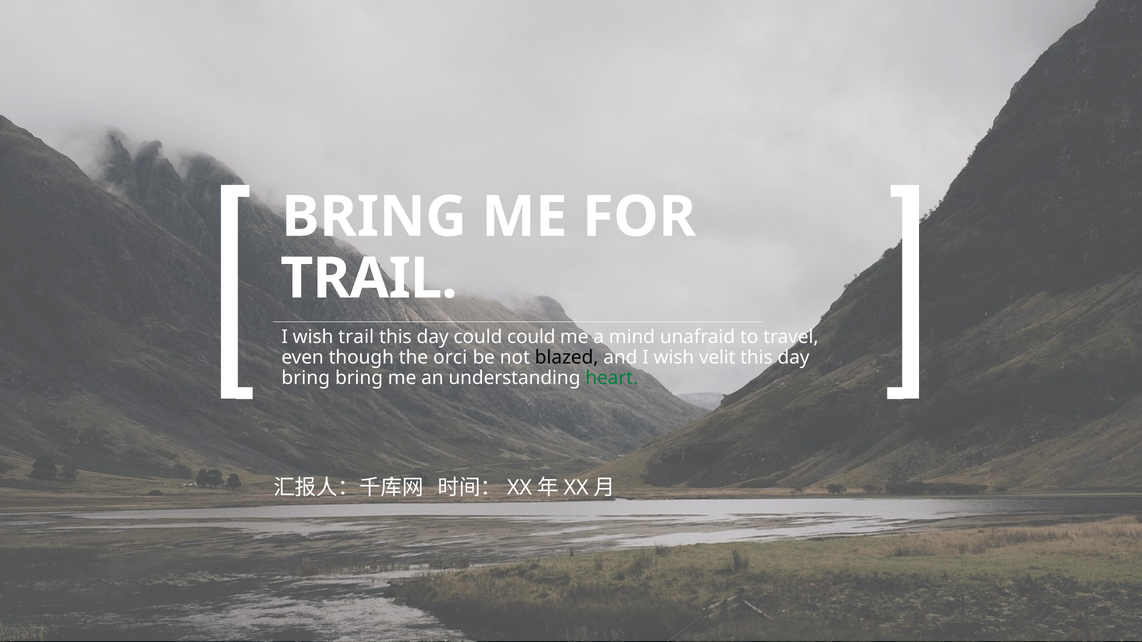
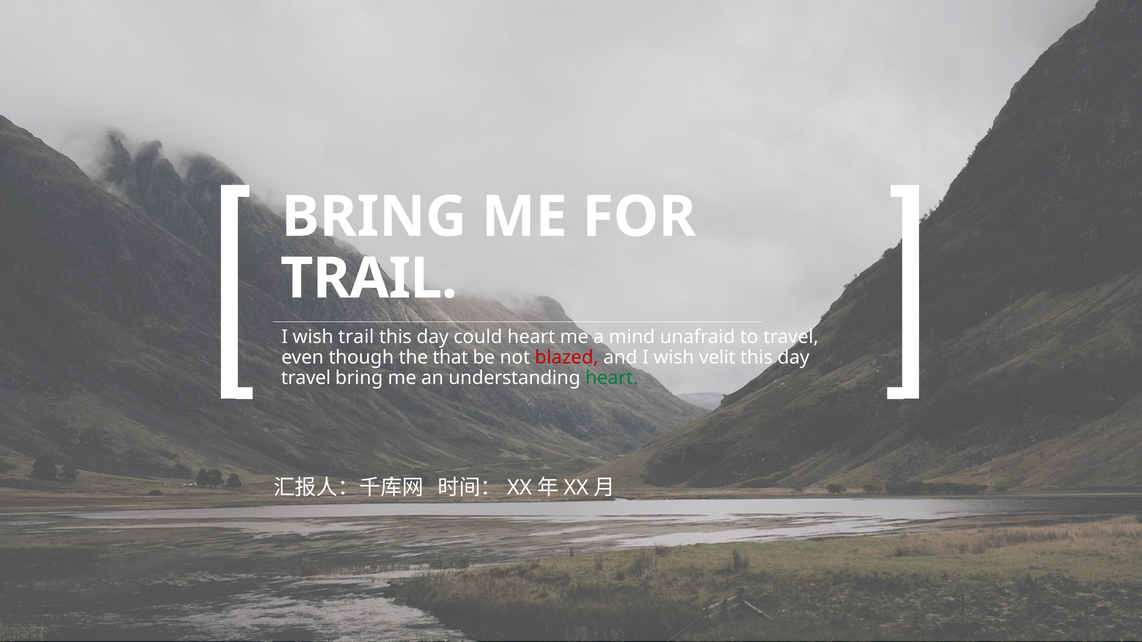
could could: could -> heart (531, 337)
orci: orci -> that (450, 358)
blazed colour: black -> red (567, 358)
bring: bring -> travel (306, 378)
